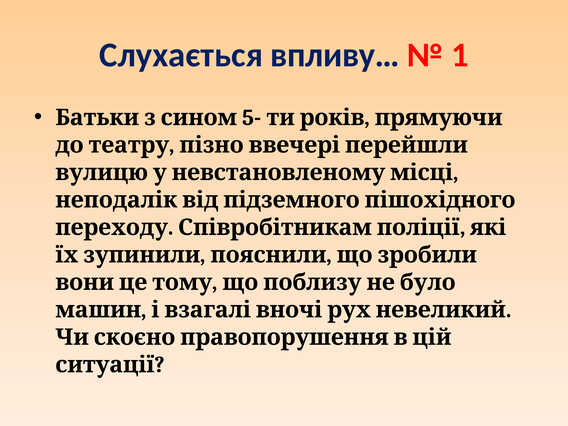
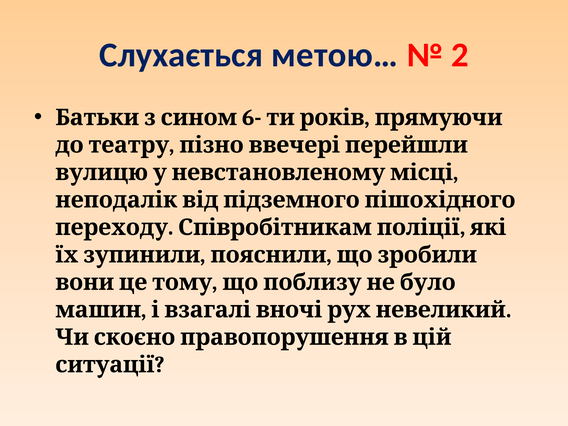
впливу…: впливу… -> метою… (335, 55)
1: 1 -> 2 (460, 55)
5-: 5- -> 6- (252, 118)
